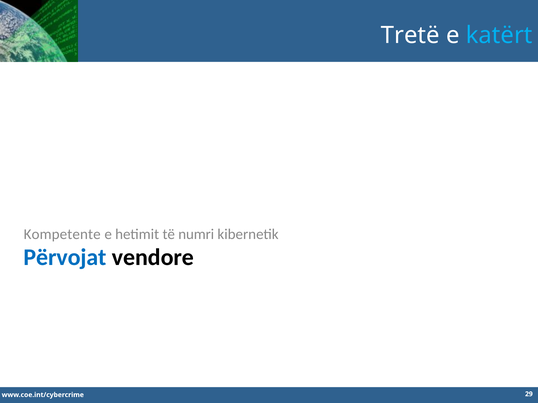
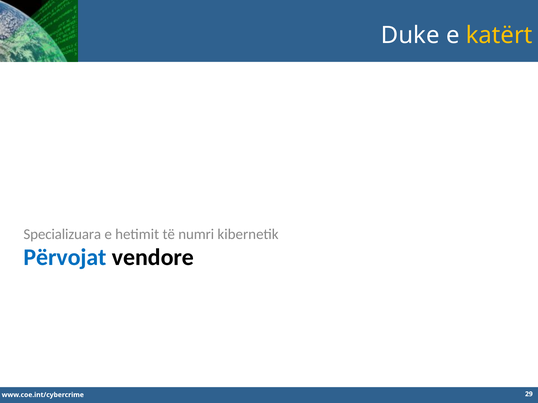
Tretë: Tretë -> Duke (410, 35)
katërt colour: light blue -> yellow (499, 35)
Kompetente: Kompetente -> Specializuara (62, 235)
